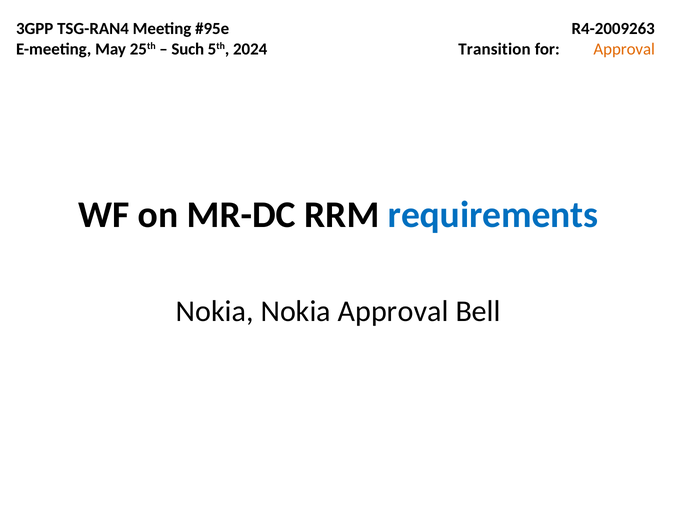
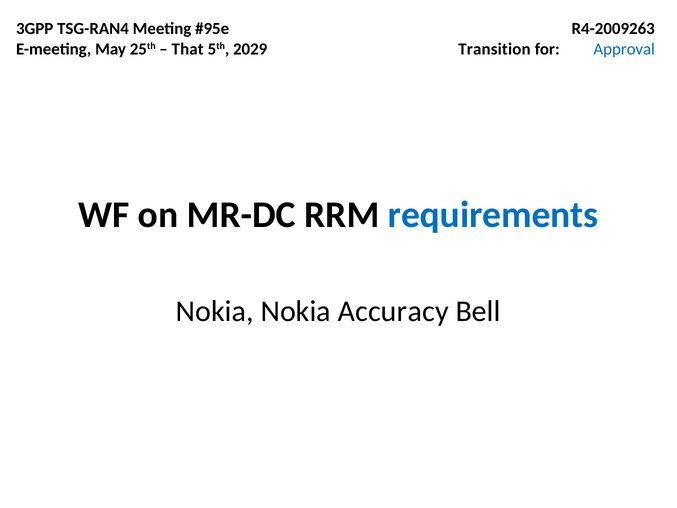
Such: Such -> That (188, 49)
2024: 2024 -> 2029 (250, 49)
Approval colour: orange -> blue (624, 49)
Nokia Approval: Approval -> Accuracy (393, 311)
